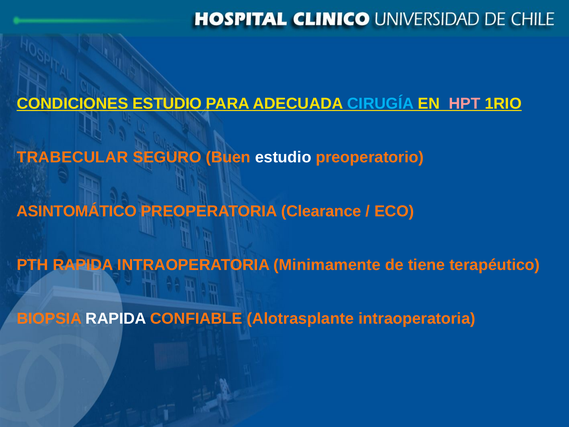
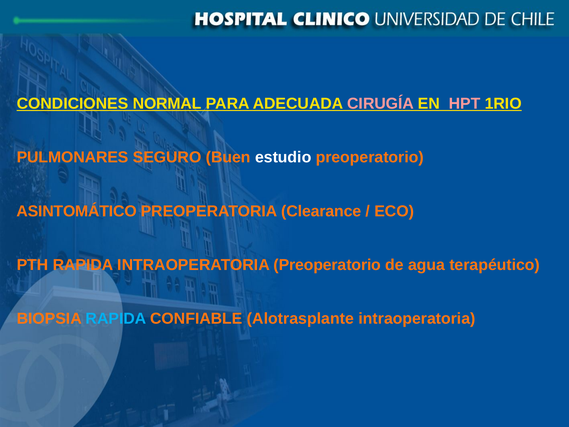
CONDICIONES ESTUDIO: ESTUDIO -> NORMAL (167, 103)
CIRUGÍA colour: light blue -> pink (381, 103)
TRABECULAR: TRABECULAR -> PULMONARES (73, 157)
INTRAOPERATORIA Minimamente: Minimamente -> Preoperatorio (327, 265)
tiene: tiene -> agua (426, 265)
RAPIDA colour: white -> light blue (116, 319)
